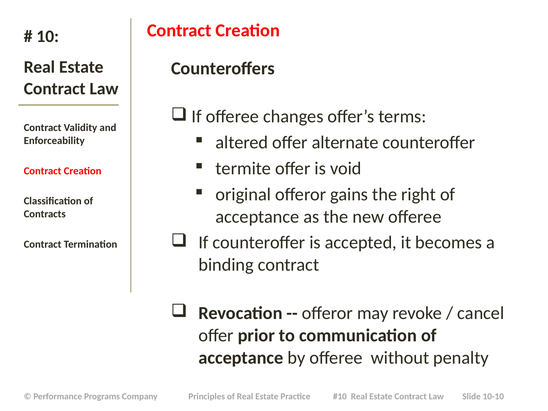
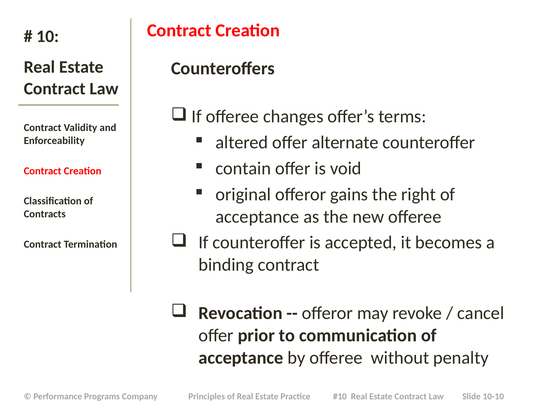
termite: termite -> contain (243, 168)
